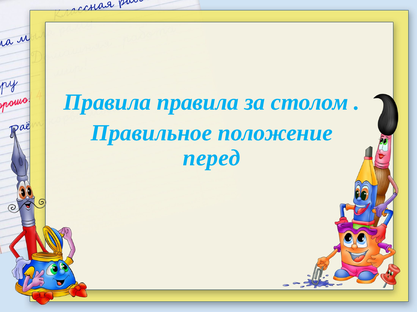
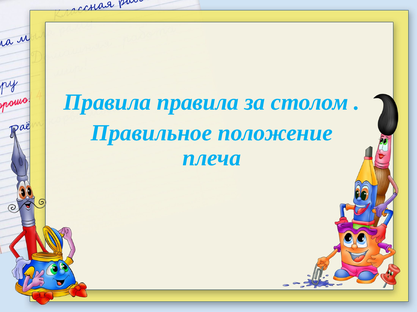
перед: перед -> плеча (212, 158)
